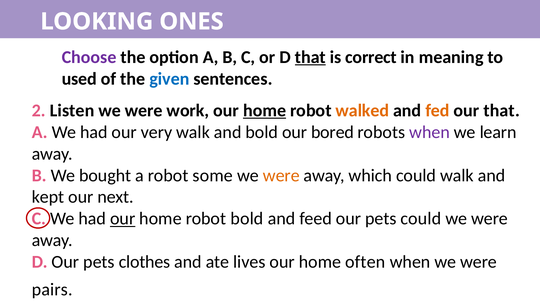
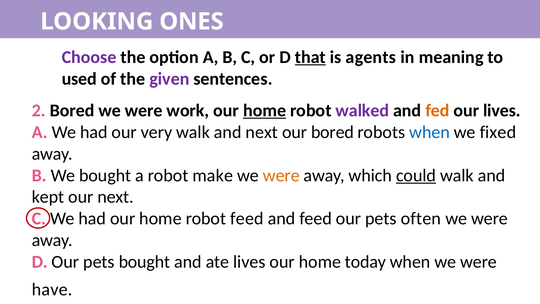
correct: correct -> agents (371, 57)
given colour: blue -> purple (169, 79)
2 Listen: Listen -> Bored (72, 110)
walked colour: orange -> purple (362, 110)
our that: that -> lives (502, 110)
and bold: bold -> next (262, 132)
when colour: purple -> blue (430, 132)
learn: learn -> fixed (498, 132)
some: some -> make (213, 175)
could underline: none -> present (416, 175)
our underline: present -> none (123, 218)
robot bold: bold -> feed (247, 218)
pets could: could -> often (421, 218)
pets clothes: clothes -> bought (144, 262)
often: often -> today (365, 262)
pairs: pairs -> have (52, 289)
